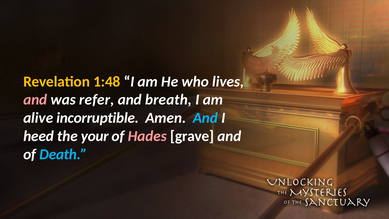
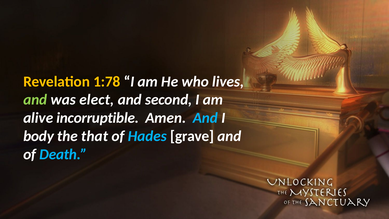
1:48: 1:48 -> 1:78 (107, 81)
and colour: pink -> light green (35, 100)
refer: refer -> elect (97, 100)
breath: breath -> second (169, 100)
heed: heed -> body (39, 136)
your: your -> that (95, 136)
Hades colour: pink -> light blue (147, 136)
